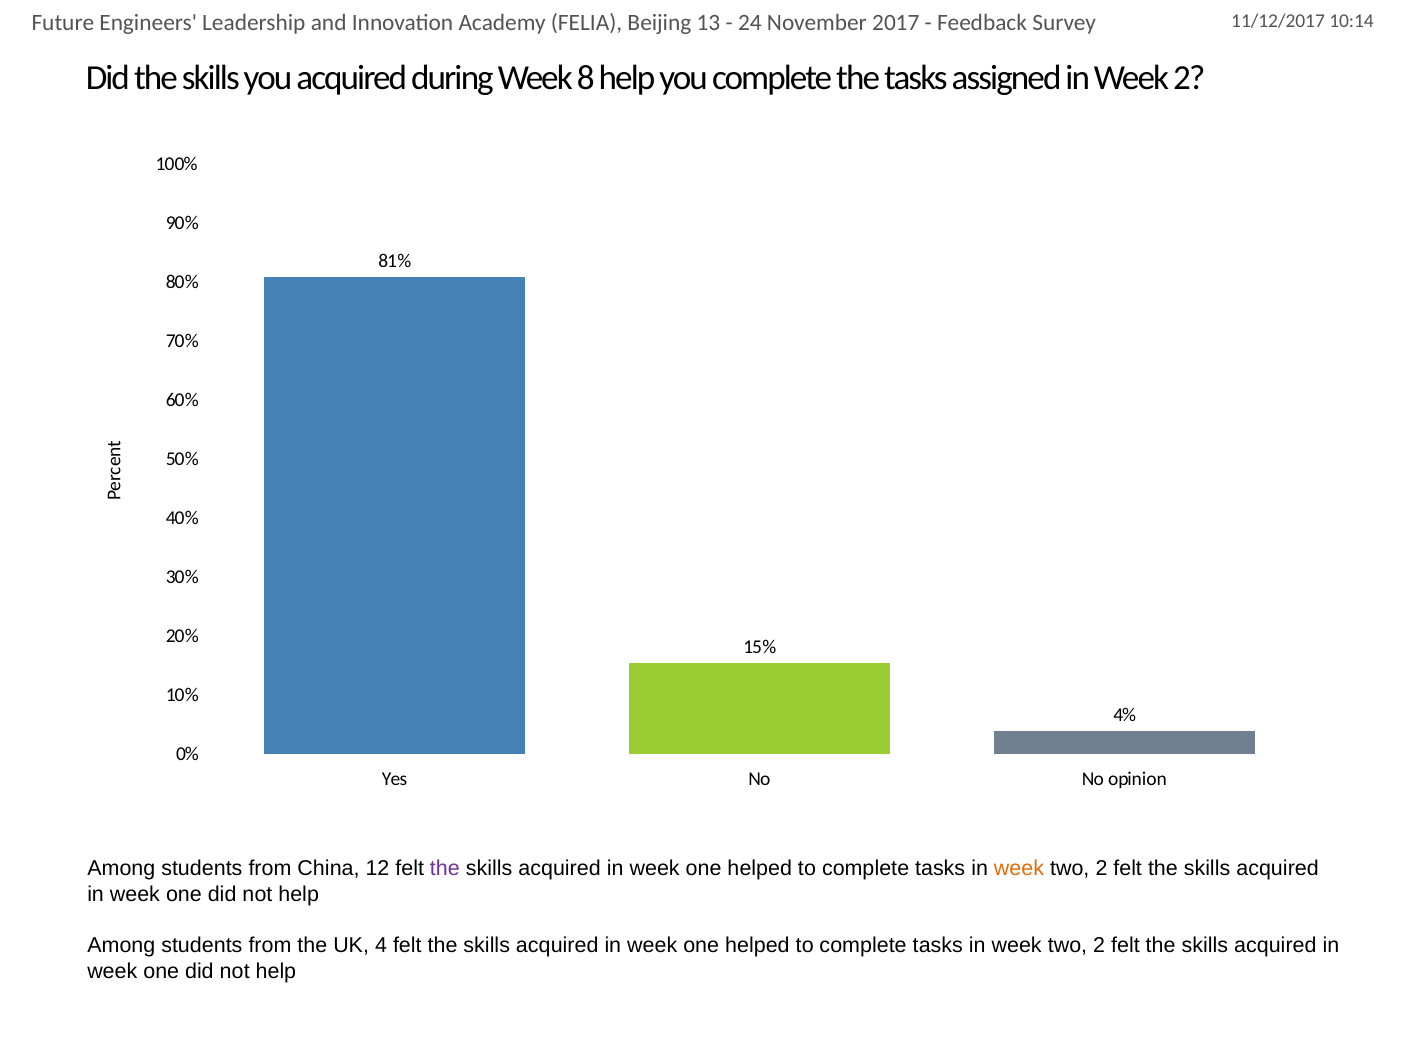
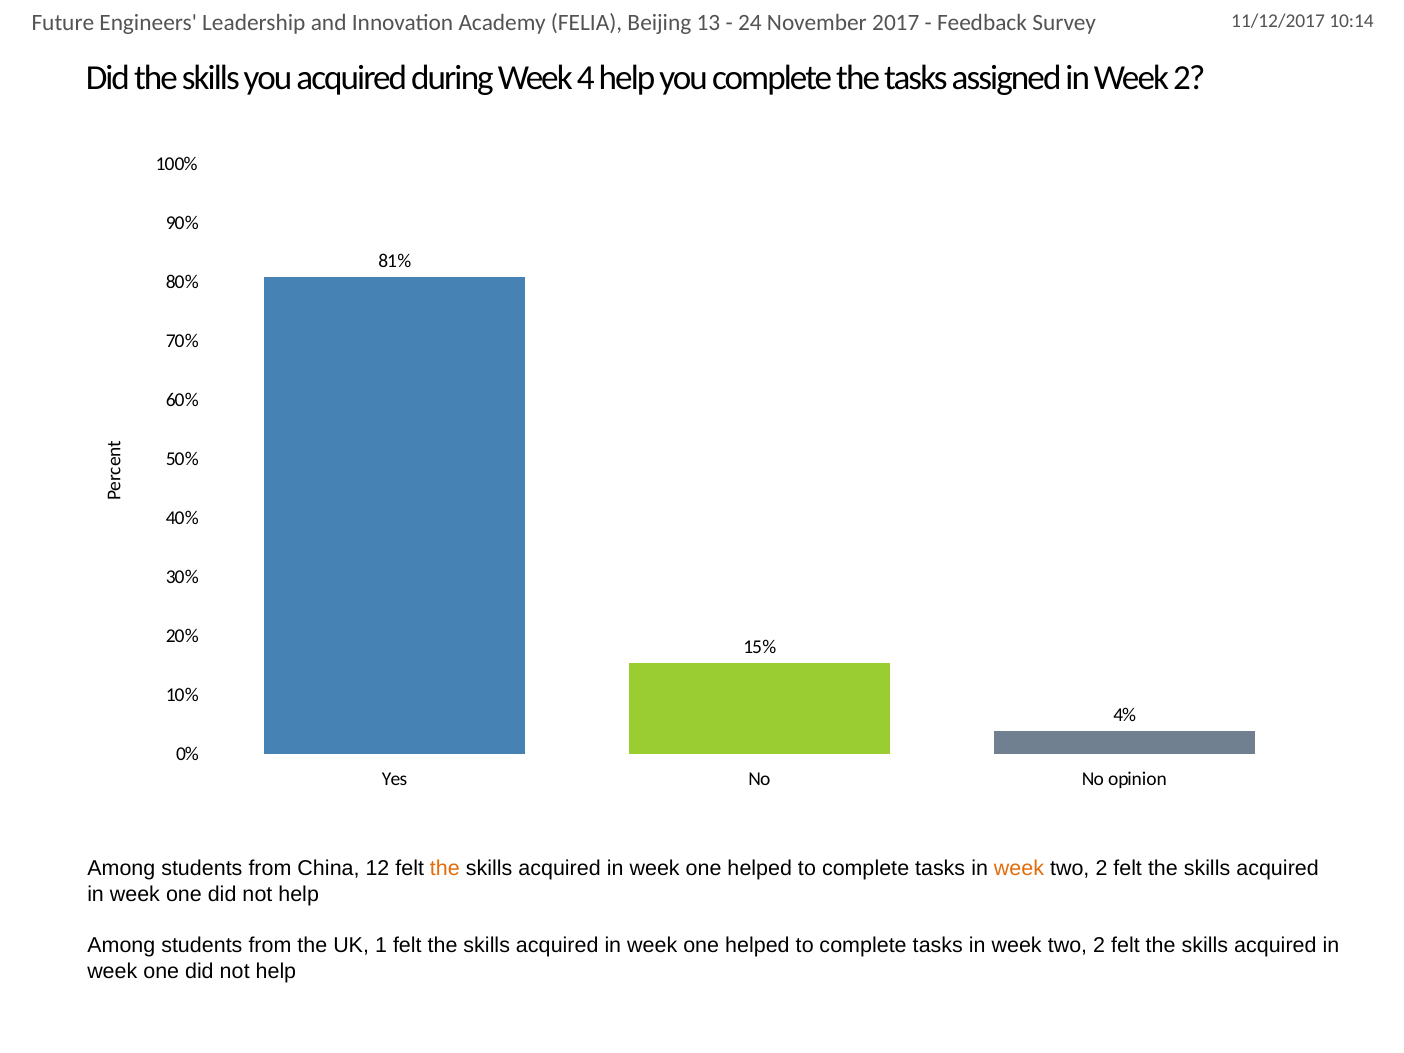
8: 8 -> 4 (586, 78)
the colour: purple -> orange (445, 868)
4: 4 -> 1 (381, 946)
